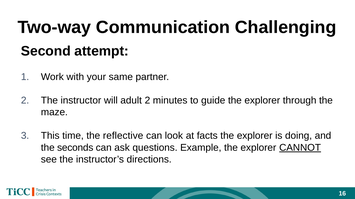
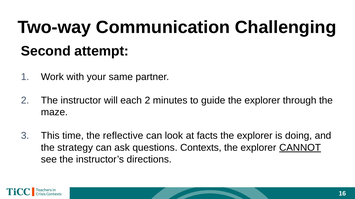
adult: adult -> each (131, 101)
seconds: seconds -> strategy (75, 148)
Example: Example -> Contexts (201, 148)
